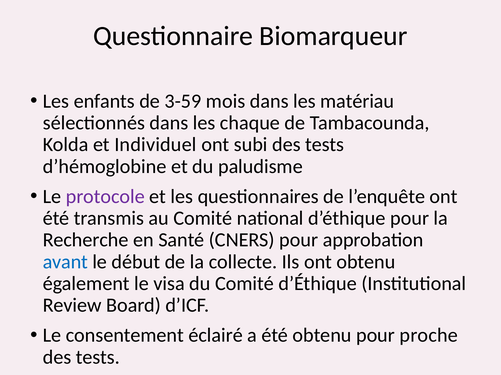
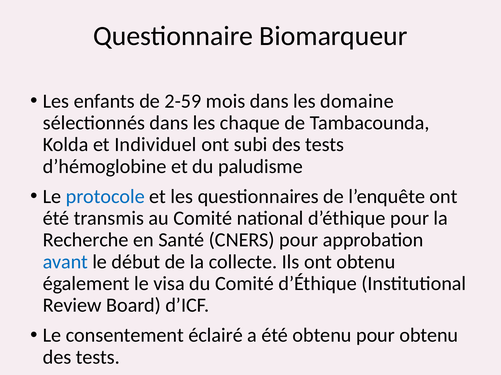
3-59: 3-59 -> 2-59 (183, 101)
matériau: matériau -> domaine (357, 101)
protocole colour: purple -> blue (105, 197)
pour proche: proche -> obtenu (429, 336)
